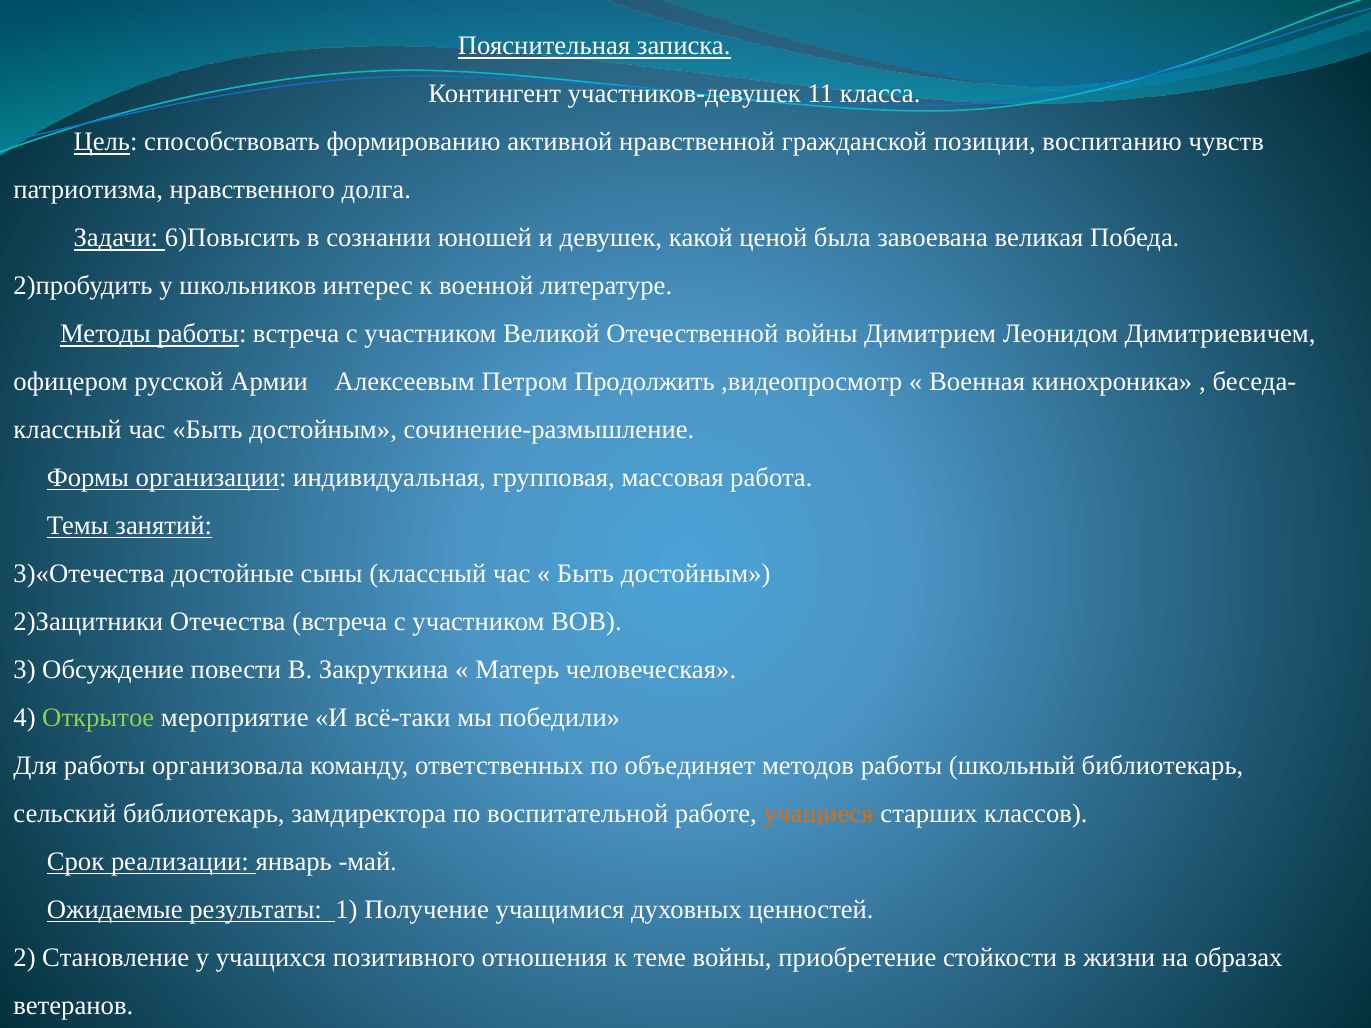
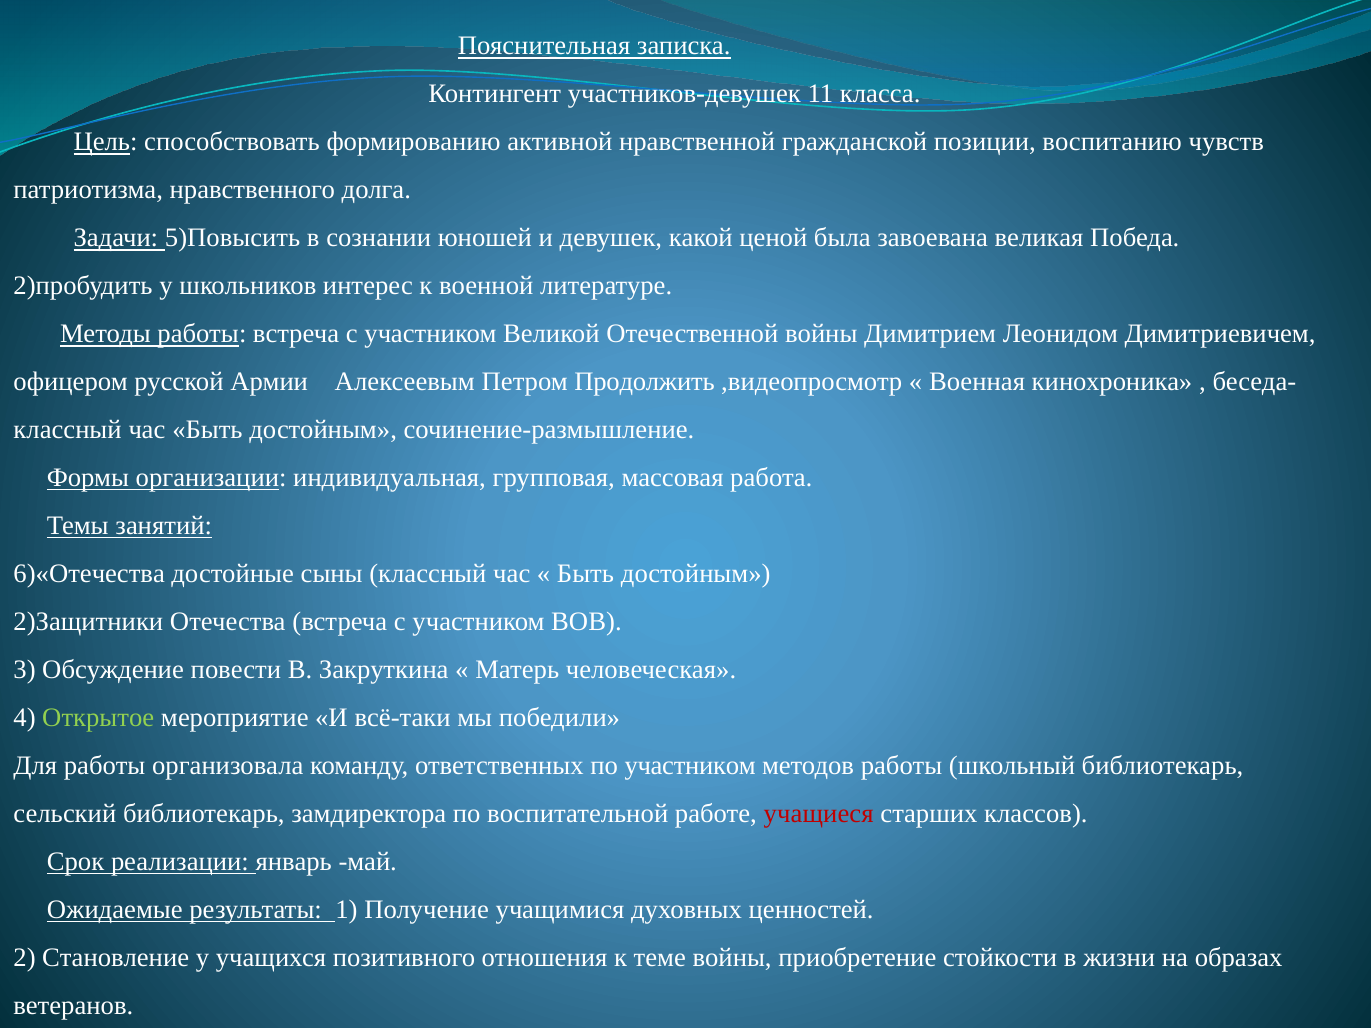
6)Повысить: 6)Повысить -> 5)Повысить (233, 238)
3)«Отечества: 3)«Отечества -> 6)«Отечества (89, 574)
по объединяет: объединяет -> участником (690, 766)
учащиеся colour: orange -> red (819, 814)
